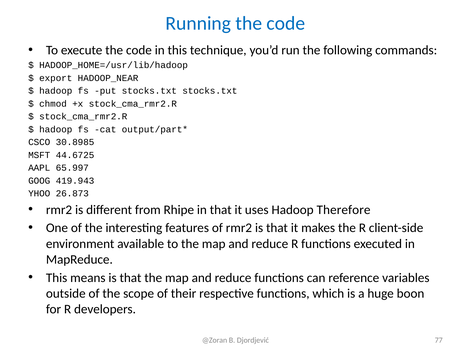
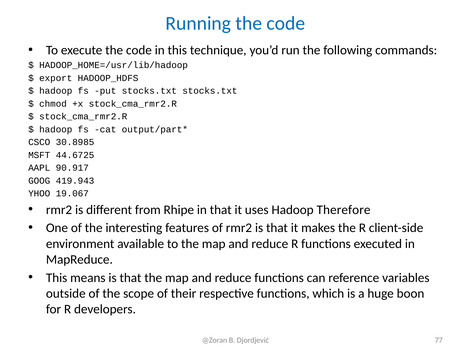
HADOOP_NEAR: HADOOP_NEAR -> HADOOP_HDFS (108, 78)
65.997: 65.997 -> 90.917 (72, 168)
26.873: 26.873 -> 19.067 (72, 194)
